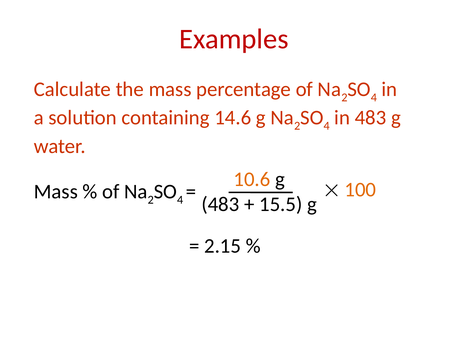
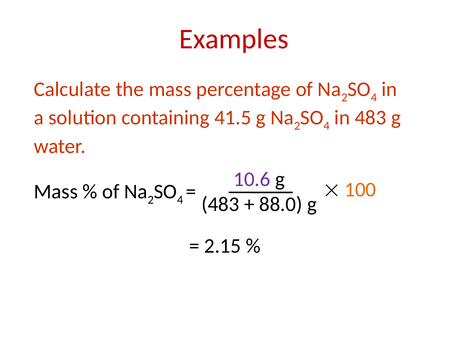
14.6: 14.6 -> 41.5 (233, 118)
10.6 colour: orange -> purple (252, 179)
15.5: 15.5 -> 88.0 (281, 204)
